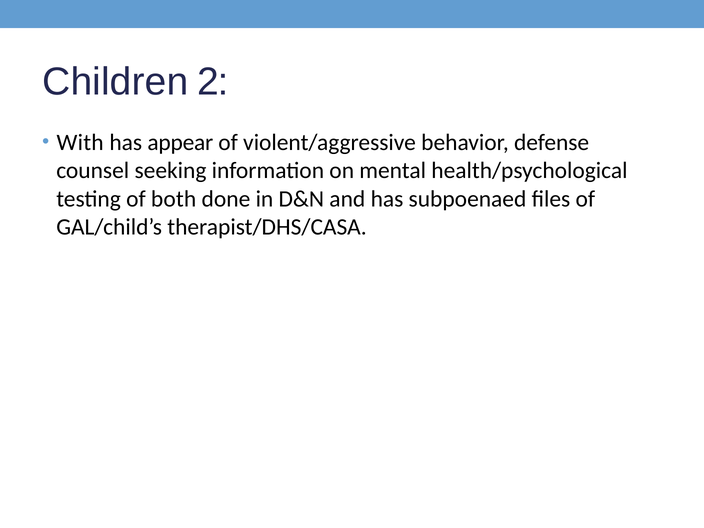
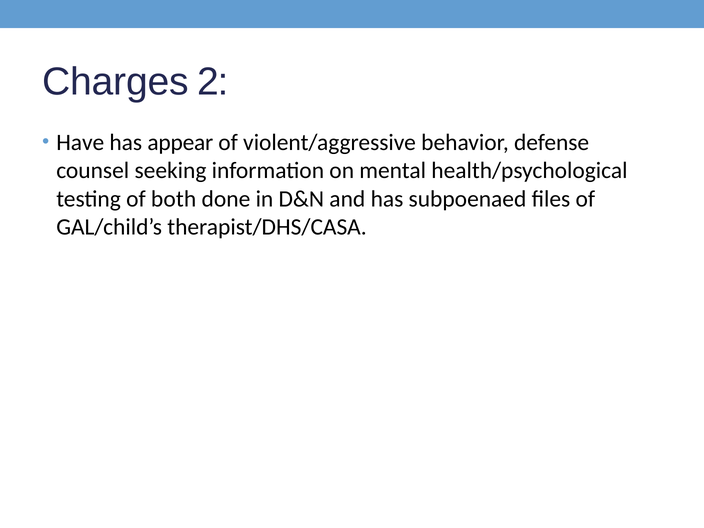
Children: Children -> Charges (115, 82)
With: With -> Have (80, 142)
